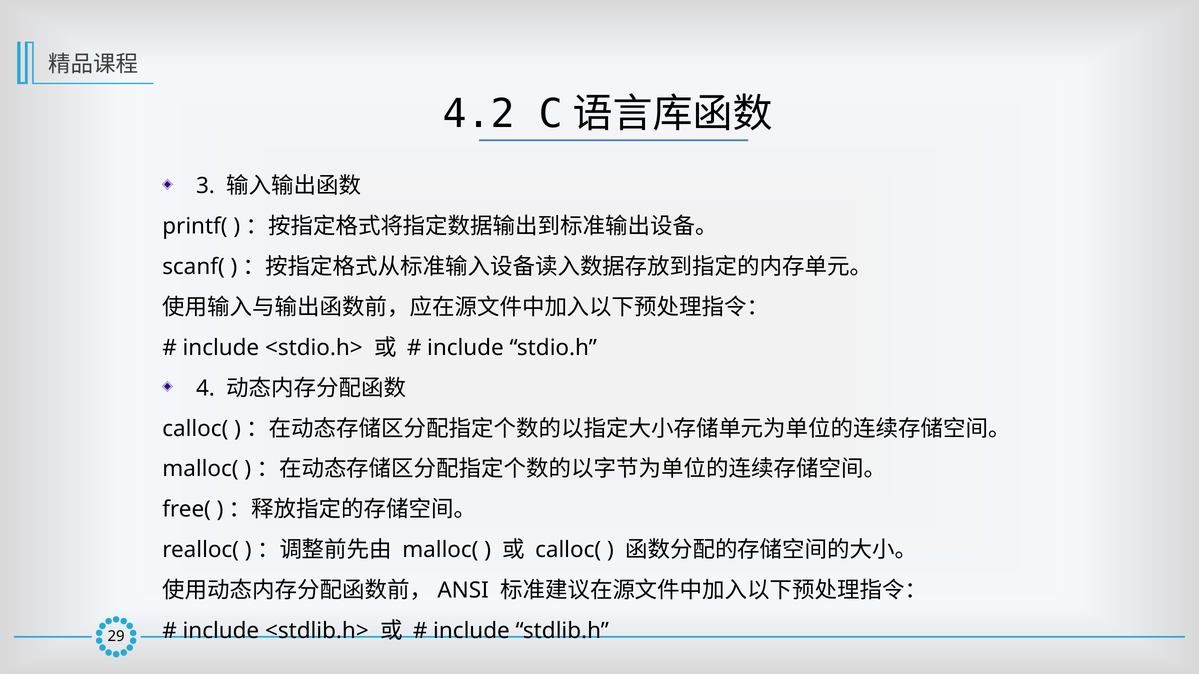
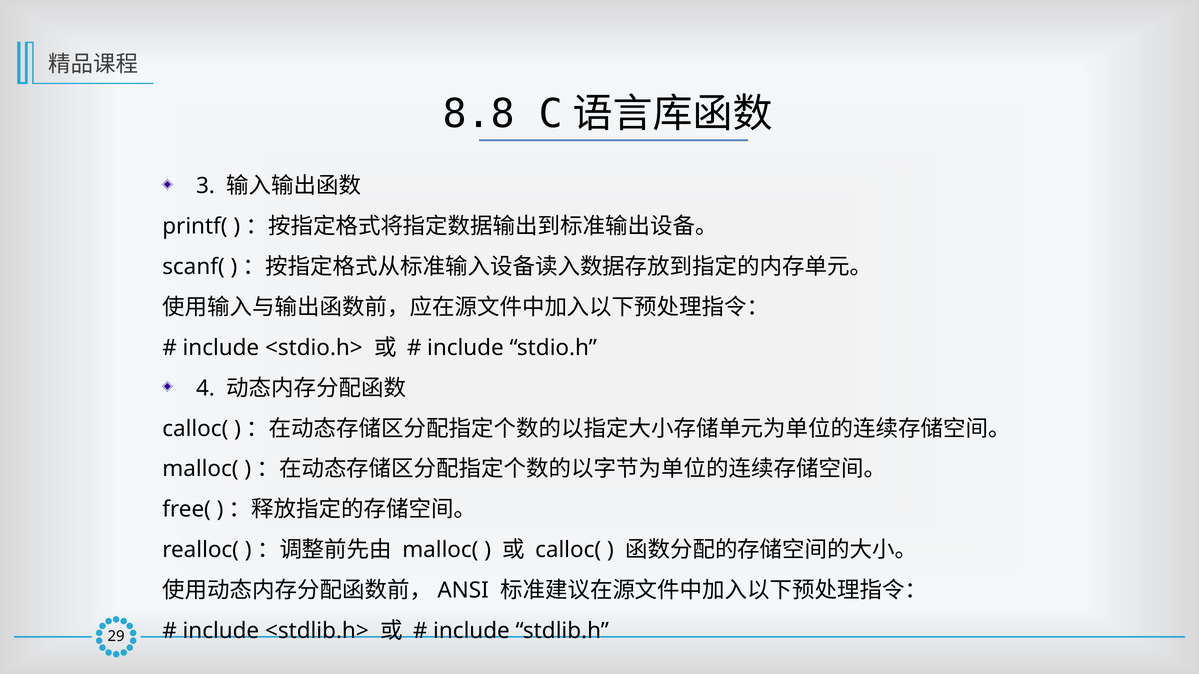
4.2: 4.2 -> 8.8 (479, 114)
